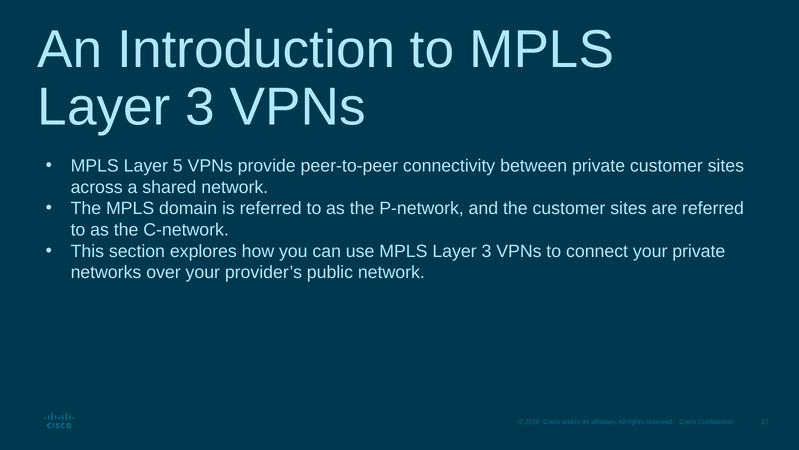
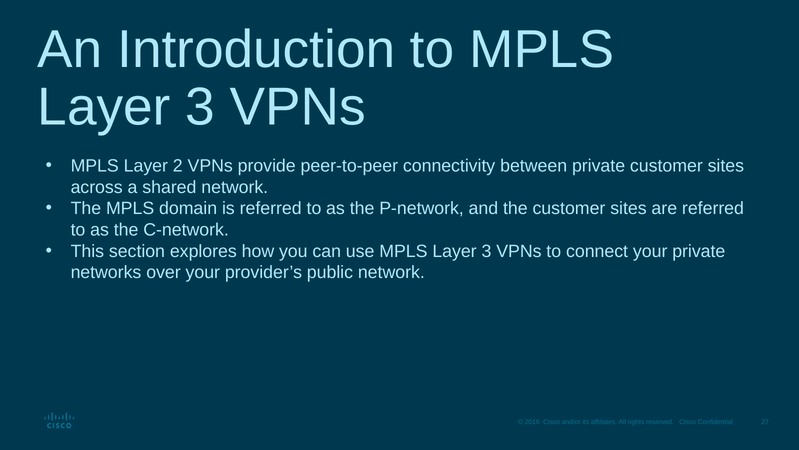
5: 5 -> 2 (178, 166)
